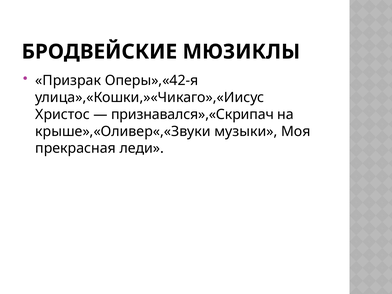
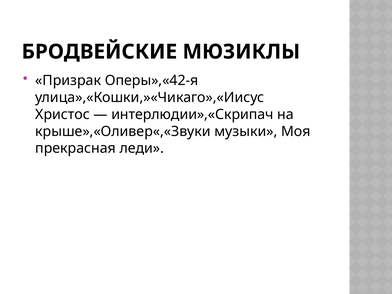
признавался»,«Скрипач: признавался»,«Скрипач -> интерлюдии»,«Скрипач (192, 114)
